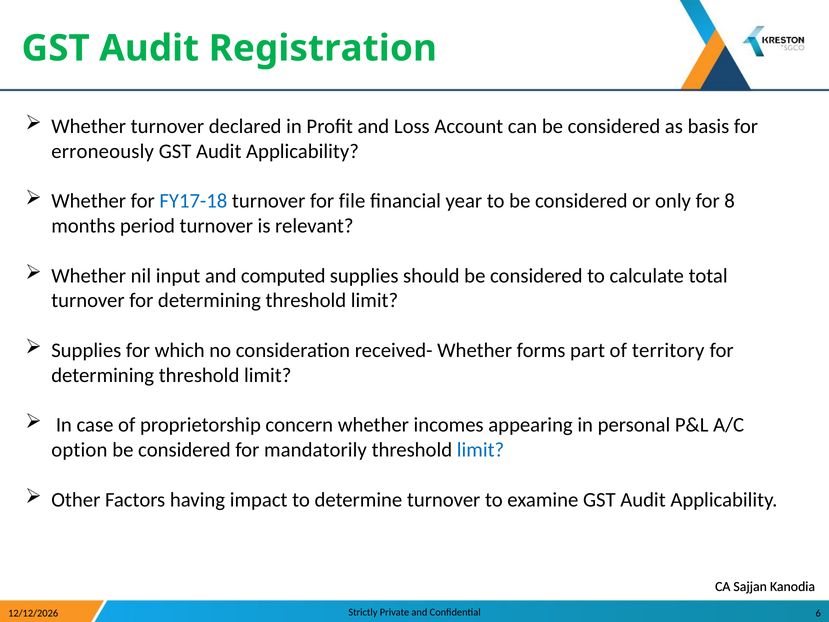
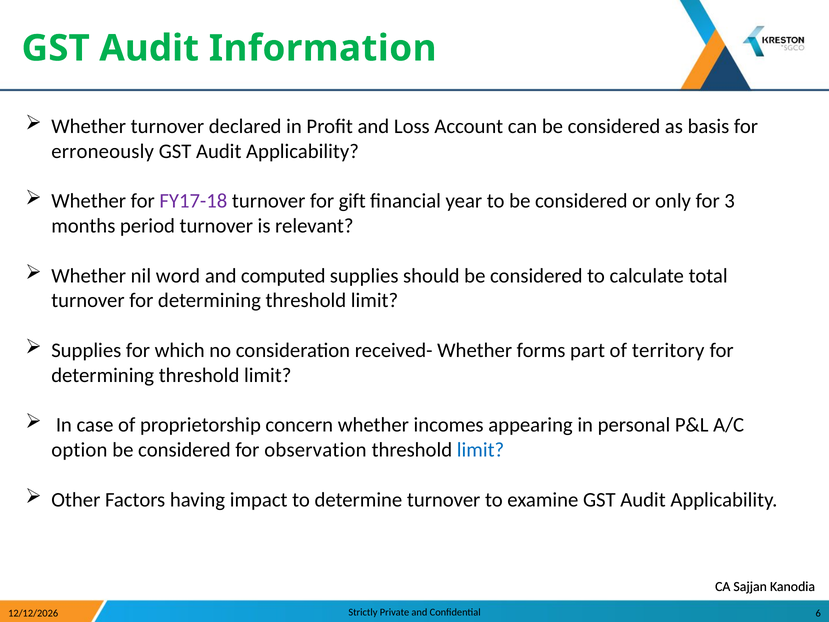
Registration: Registration -> Information (323, 48)
FY17-18 colour: blue -> purple (193, 201)
file: file -> gift (352, 201)
8: 8 -> 3 (730, 201)
input: input -> word (178, 276)
mandatorily: mandatorily -> observation (315, 450)
